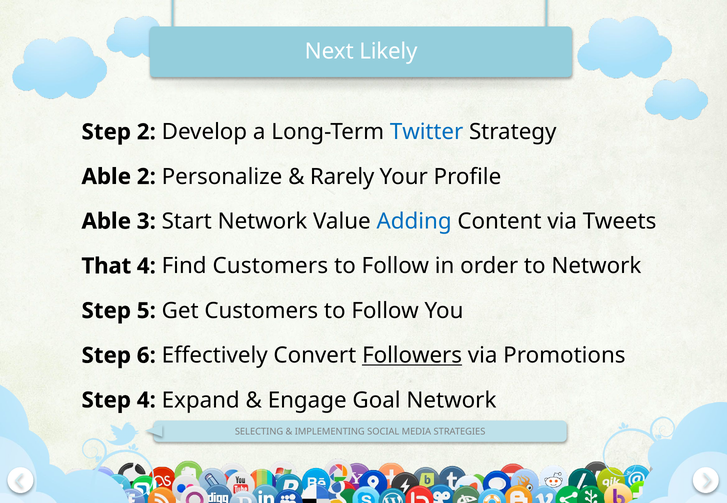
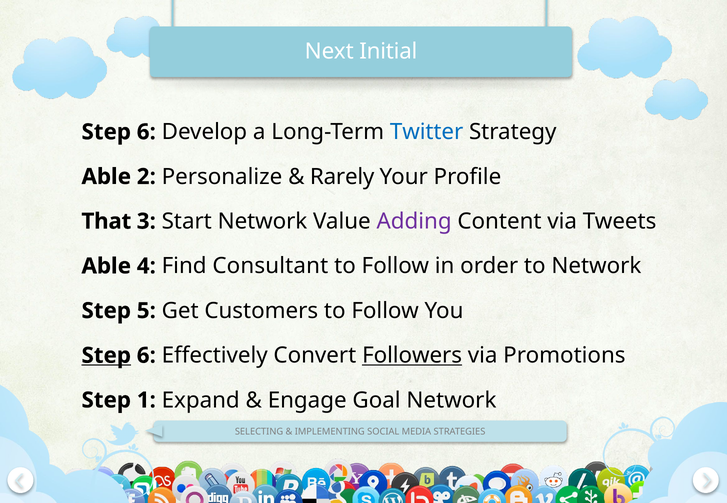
Likely: Likely -> Initial (388, 51)
2: 2 -> 6 (146, 132)
Able: Able -> That (106, 221)
Adding colour: blue -> purple (414, 221)
That: That -> Able (106, 266)
Find Customers: Customers -> Consultant (270, 266)
Step underline: none -> present (106, 356)
Step 4: 4 -> 1 (146, 400)
